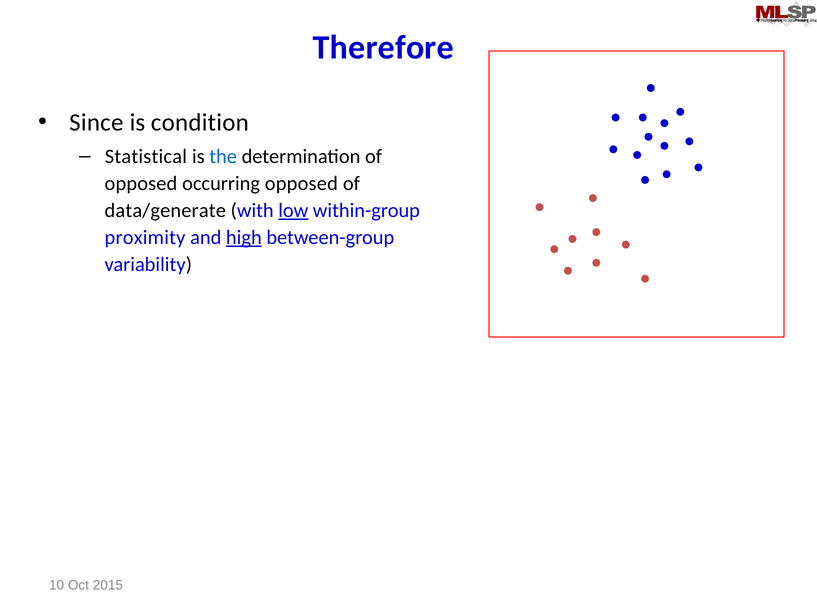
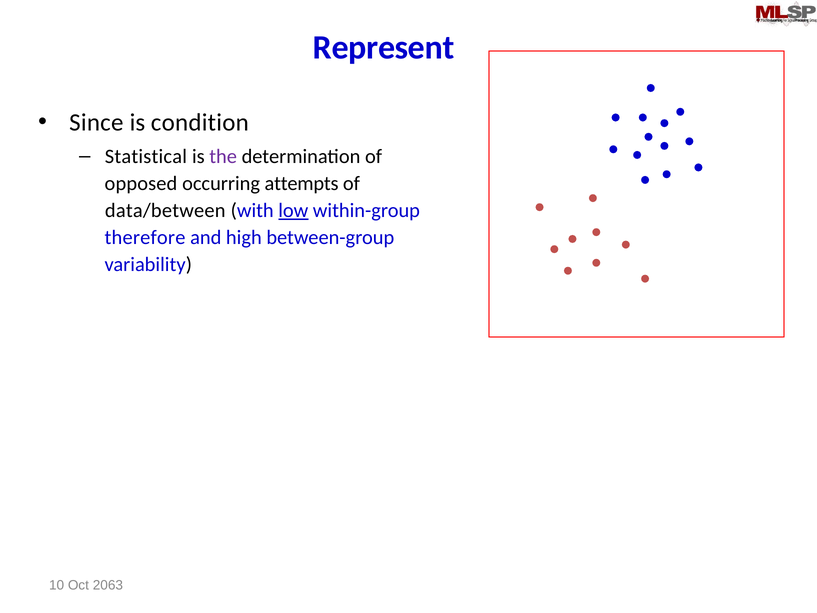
Therefore: Therefore -> Represent (384, 47)
the colour: blue -> purple (223, 156)
occurring opposed: opposed -> attempts (302, 183)
data/generate: data/generate -> data/between (165, 210)
proximity: proximity -> therefore (145, 237)
high underline: present -> none (244, 237)
2015: 2015 -> 2063 (108, 585)
